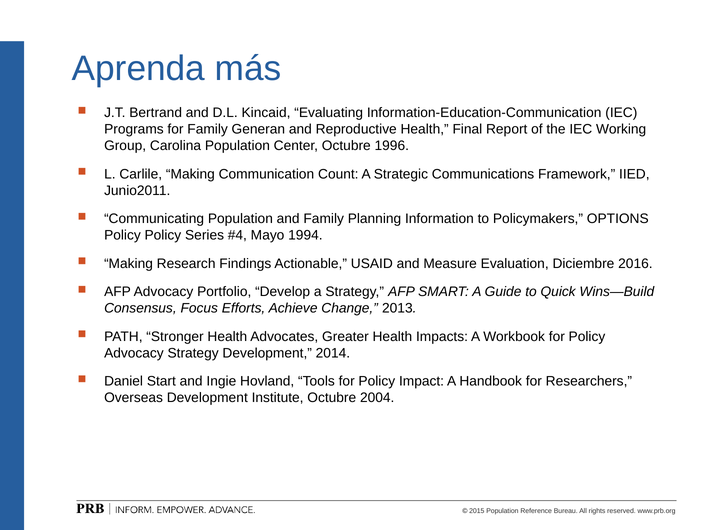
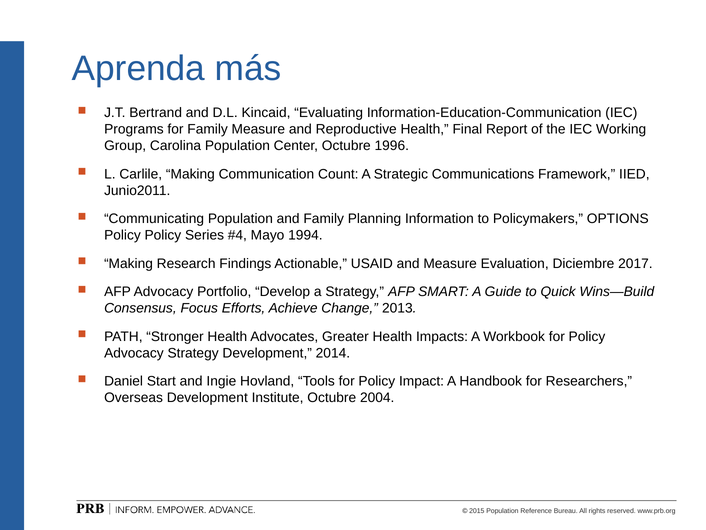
Family Generan: Generan -> Measure (258, 129)
2016: 2016 -> 2017 (635, 263)
